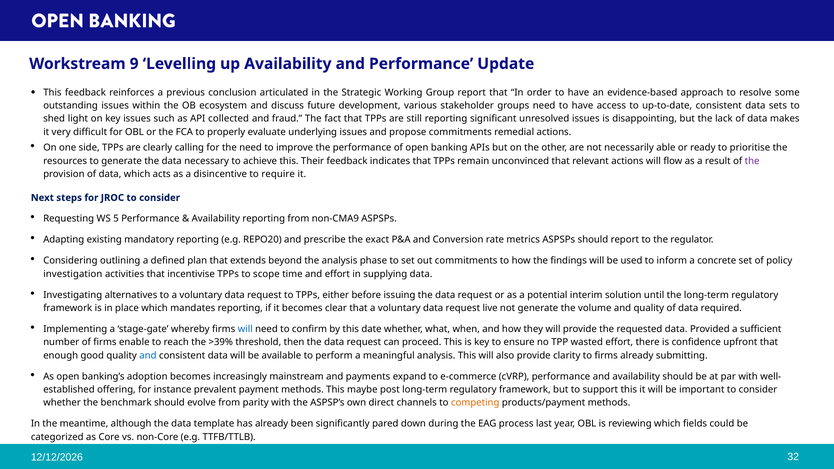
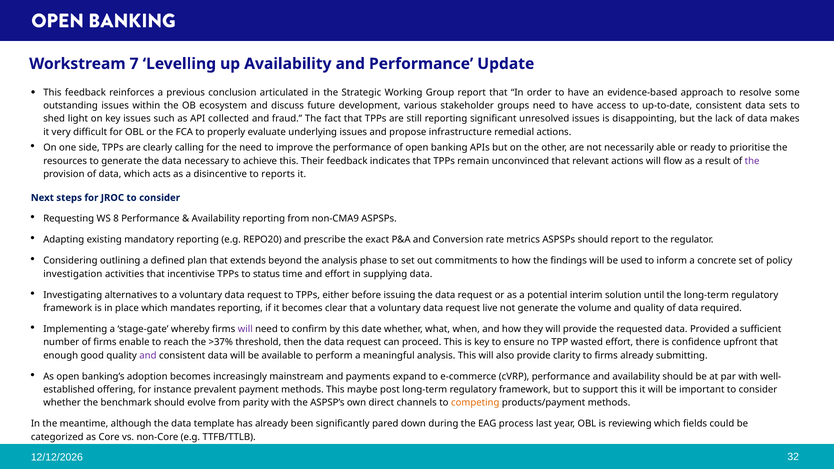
9: 9 -> 7 (134, 64)
propose commitments: commitments -> infrastructure (460, 132)
require: require -> reports (278, 174)
5: 5 -> 8 (116, 219)
scope: scope -> status (266, 274)
will colour: blue -> purple (245, 329)
>39%: >39% -> >37% (221, 342)
and colour: blue -> purple (148, 356)
